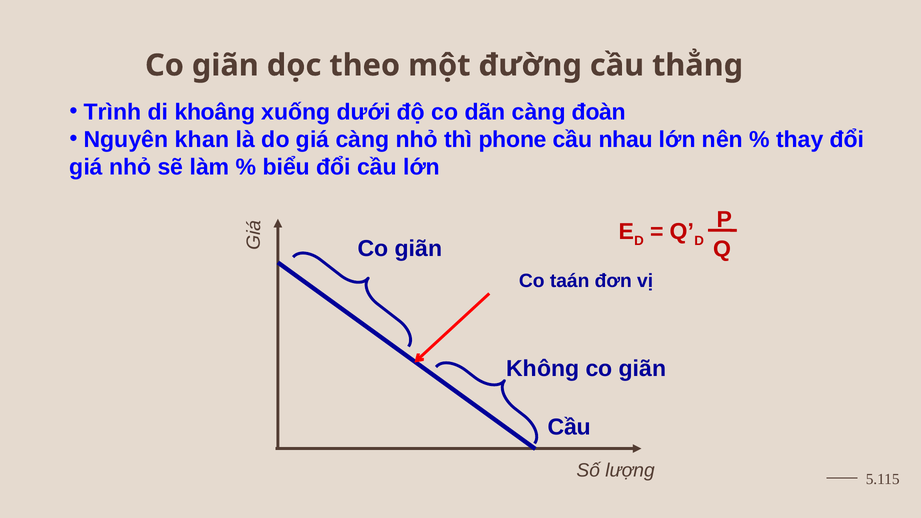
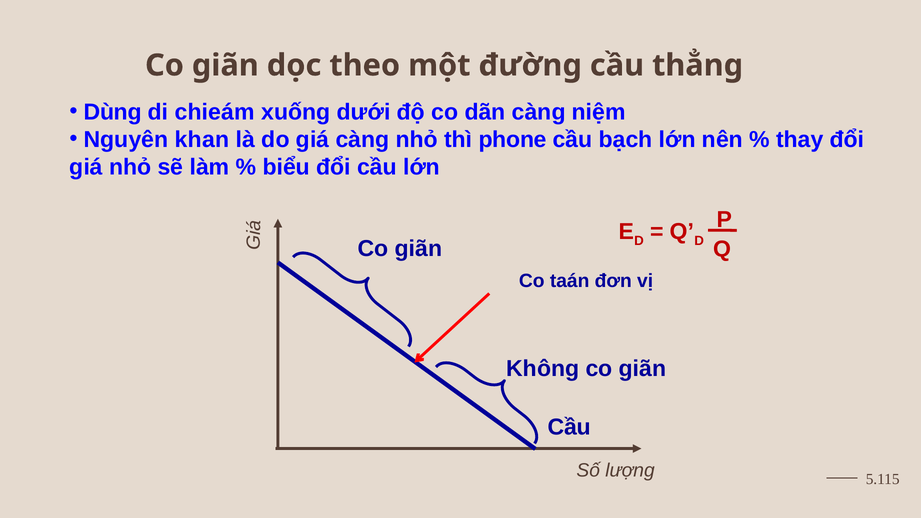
Trình: Trình -> Dùng (113, 112)
khoâng: khoâng -> chieám (215, 112)
đoàn: đoàn -> niệm (599, 112)
nhau: nhau -> bạch (626, 140)
